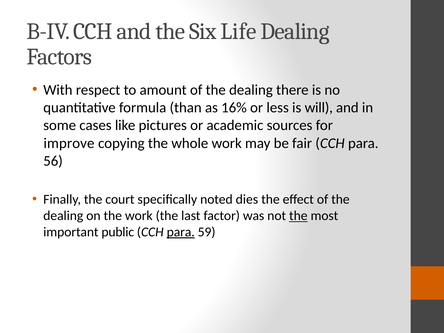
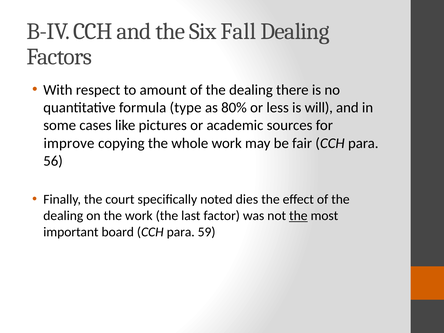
Life: Life -> Fall (238, 31)
than: than -> type (186, 108)
16%: 16% -> 80% (234, 108)
public: public -> board (118, 232)
para underline: present -> none (181, 232)
